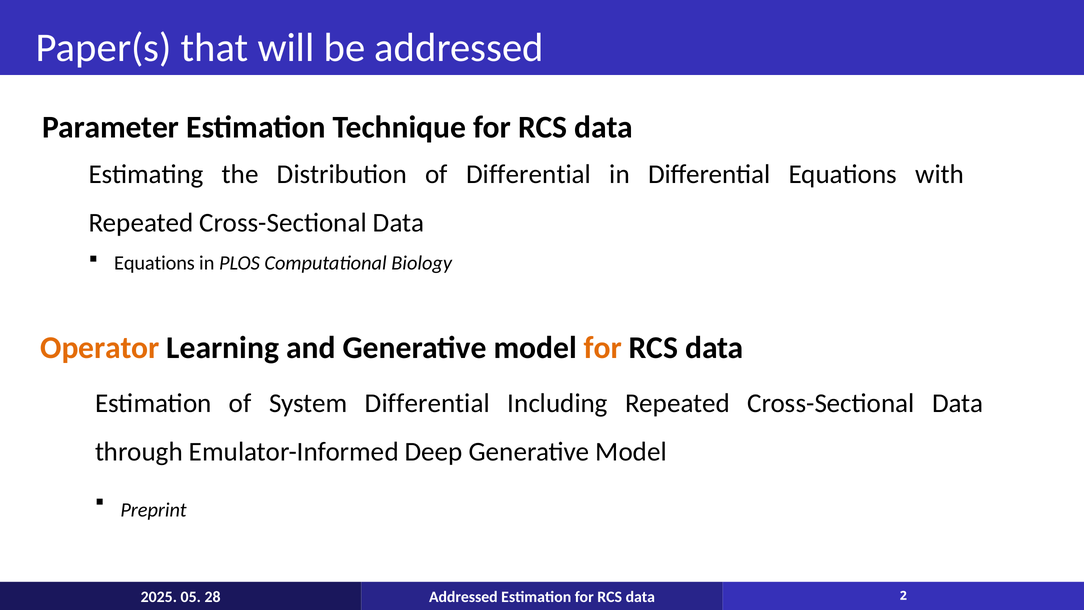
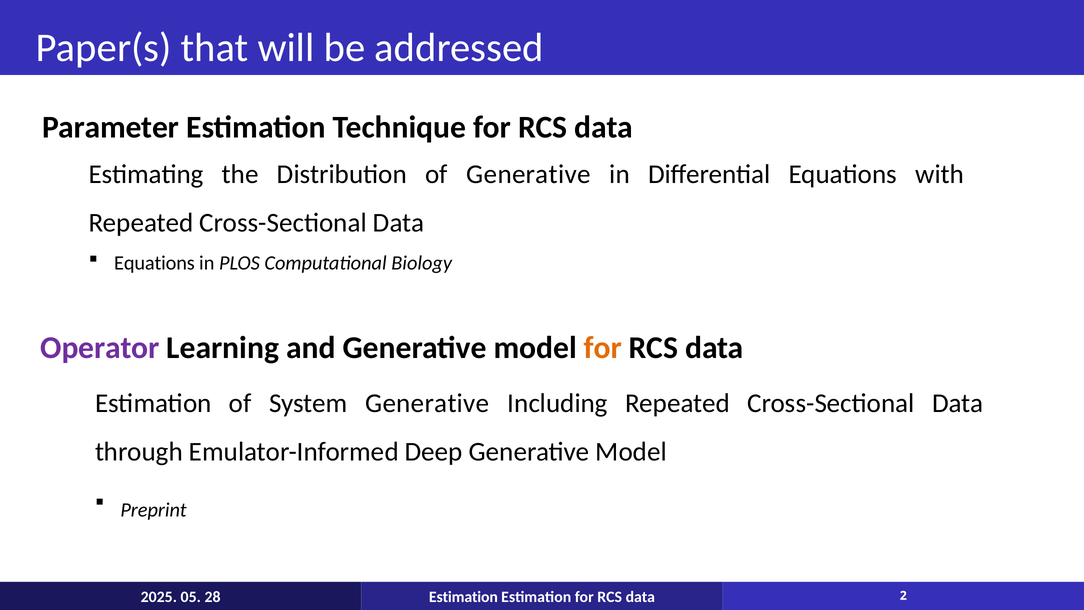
of Differential: Differential -> Generative (528, 174)
Operator colour: orange -> purple (100, 348)
System Differential: Differential -> Generative (427, 403)
Addressed: Addressed -> Estimation (463, 597)
